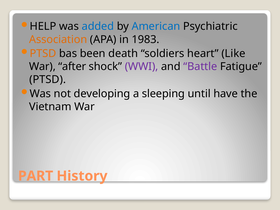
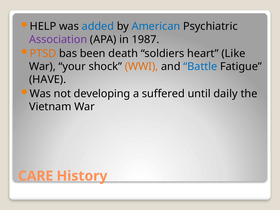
Association colour: orange -> purple (58, 39)
1983: 1983 -> 1987 (146, 39)
after: after -> your (72, 67)
WWI colour: purple -> orange (142, 67)
Battle colour: purple -> blue (200, 67)
PTSD: PTSD -> HAVE (48, 80)
sleeping: sleeping -> suffered (163, 94)
have: have -> daily (226, 94)
PART: PART -> CARE (36, 176)
